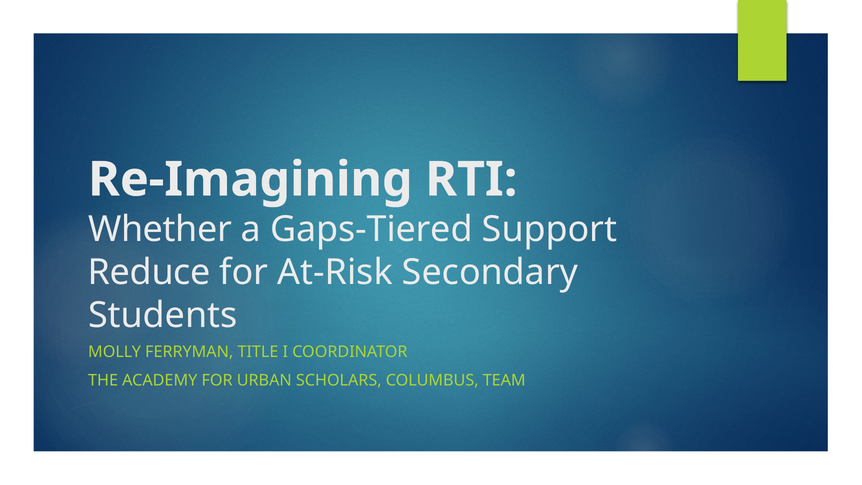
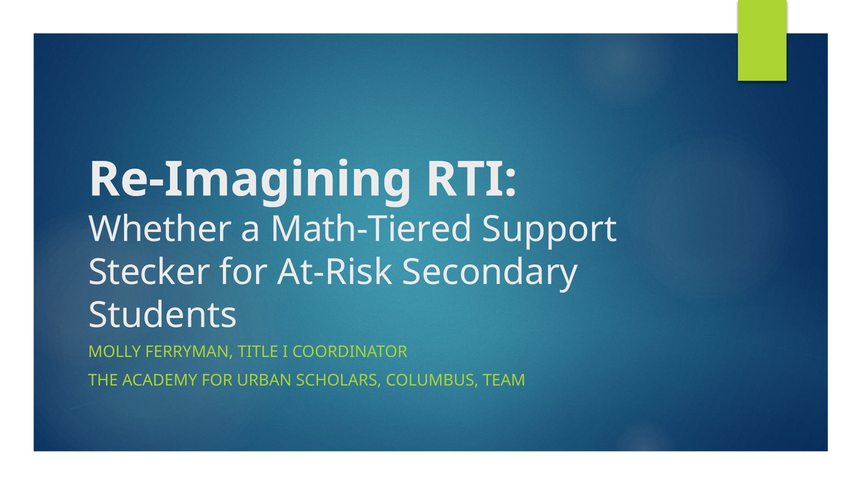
Gaps-Tiered: Gaps-Tiered -> Math-Tiered (372, 229)
Reduce: Reduce -> Stecker (149, 272)
